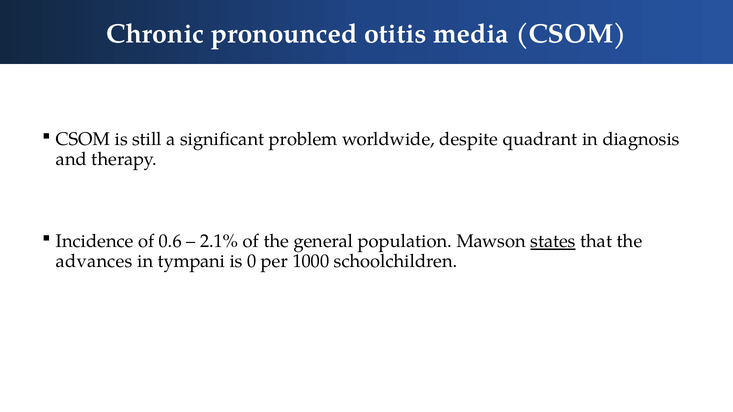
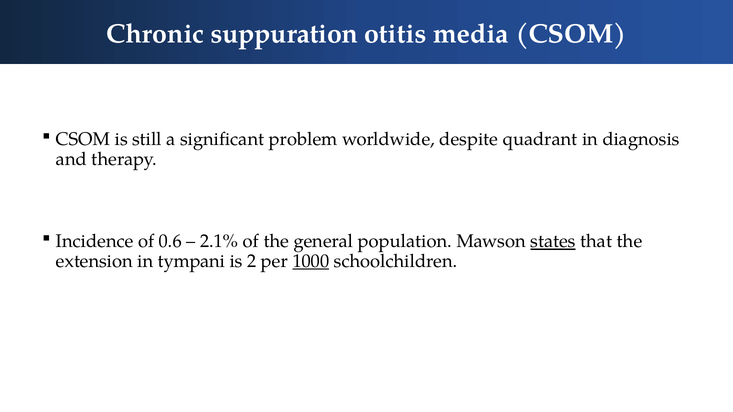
pronounced: pronounced -> suppuration (284, 34)
advances: advances -> extension (94, 261)
0: 0 -> 2 (252, 261)
1000 underline: none -> present (311, 261)
